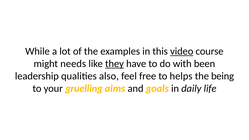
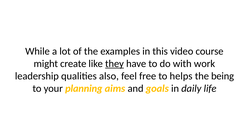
video underline: present -> none (182, 51)
needs: needs -> create (73, 64)
been: been -> work (205, 64)
gruelling: gruelling -> planning (84, 89)
